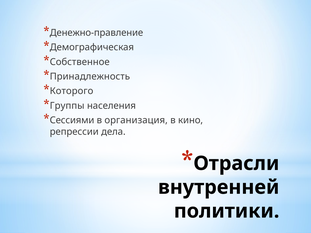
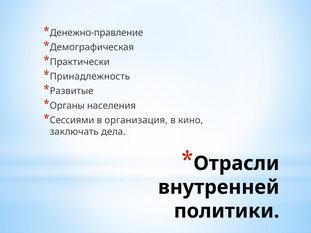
Собственное: Собственное -> Практически (80, 62)
Которого: Которого -> Развитые (72, 91)
Группы: Группы -> Органы (67, 106)
репрессии: репрессии -> заключать (74, 132)
